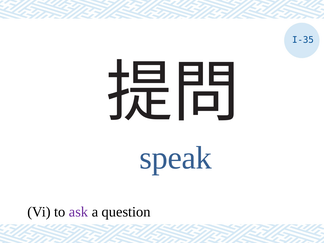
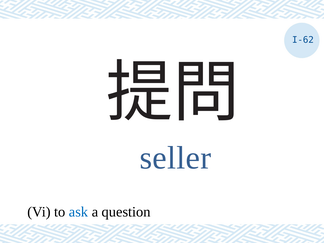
I-35: I-35 -> I-62 (303, 40)
speak: speak -> seller (175, 158)
ask colour: purple -> blue (79, 212)
